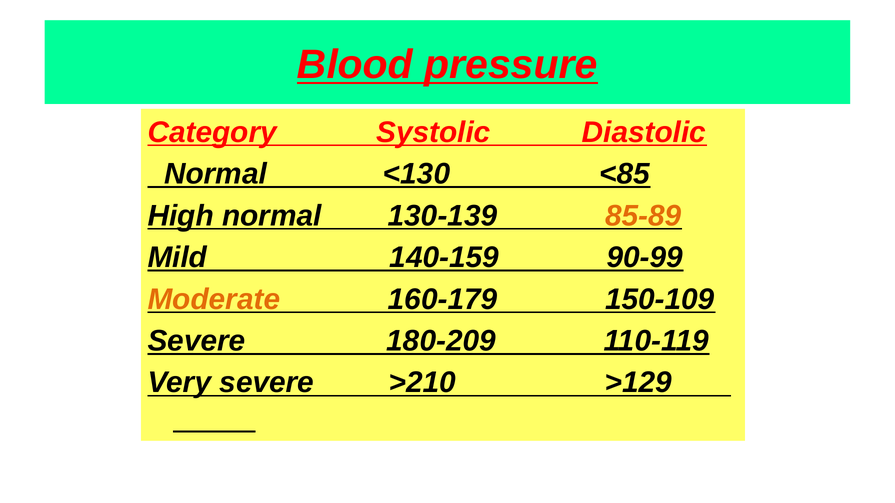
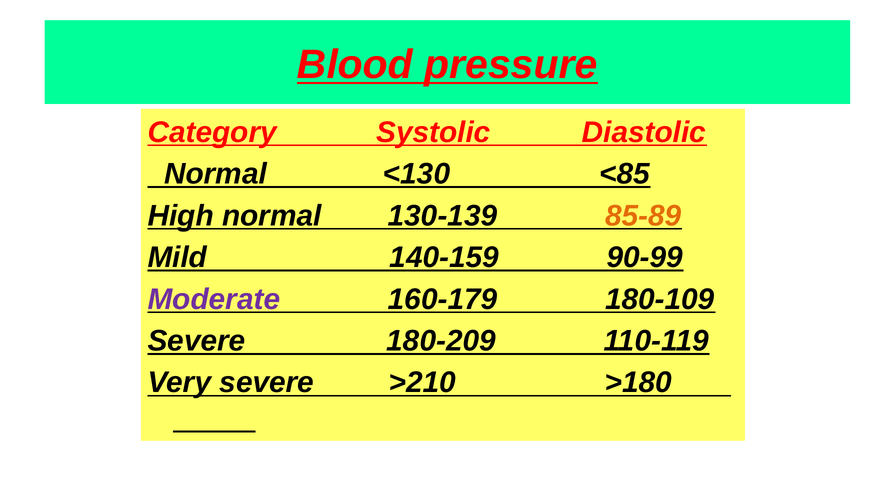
Moderate colour: orange -> purple (214, 299)
150-109: 150-109 -> 180-109 (660, 299)
>129: >129 -> >180 (638, 383)
